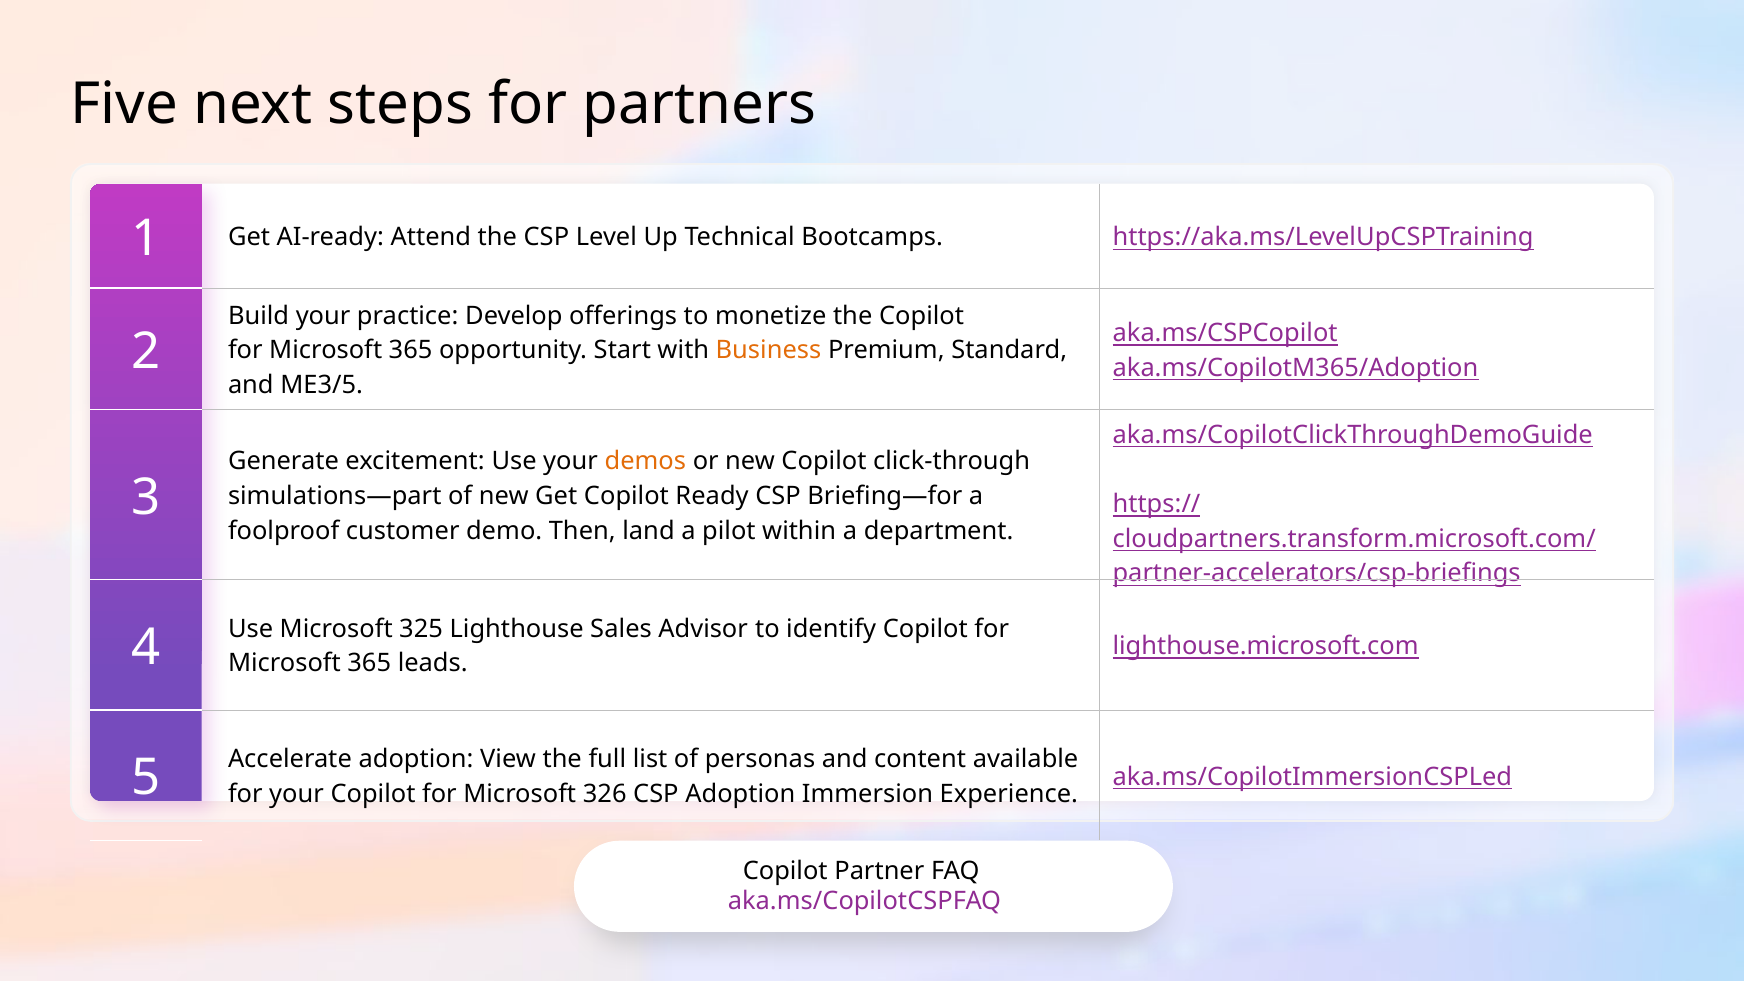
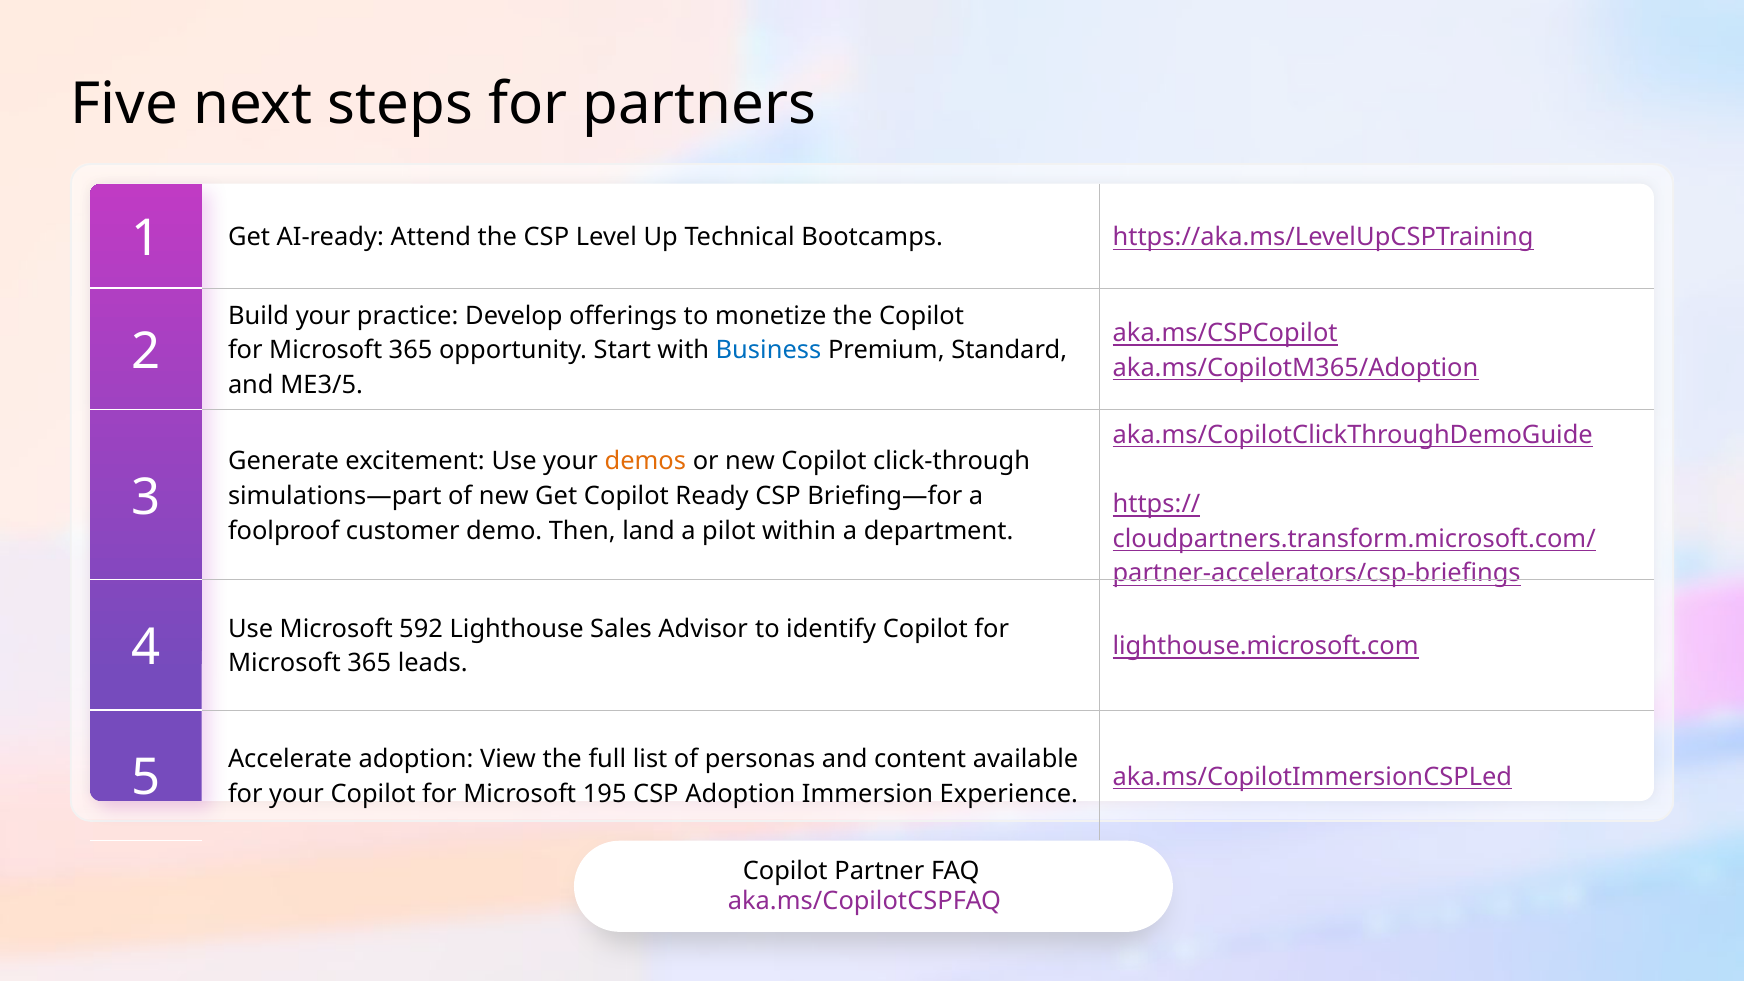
Business colour: orange -> blue (768, 350)
325: 325 -> 592 (421, 629)
326: 326 -> 195 (605, 794)
